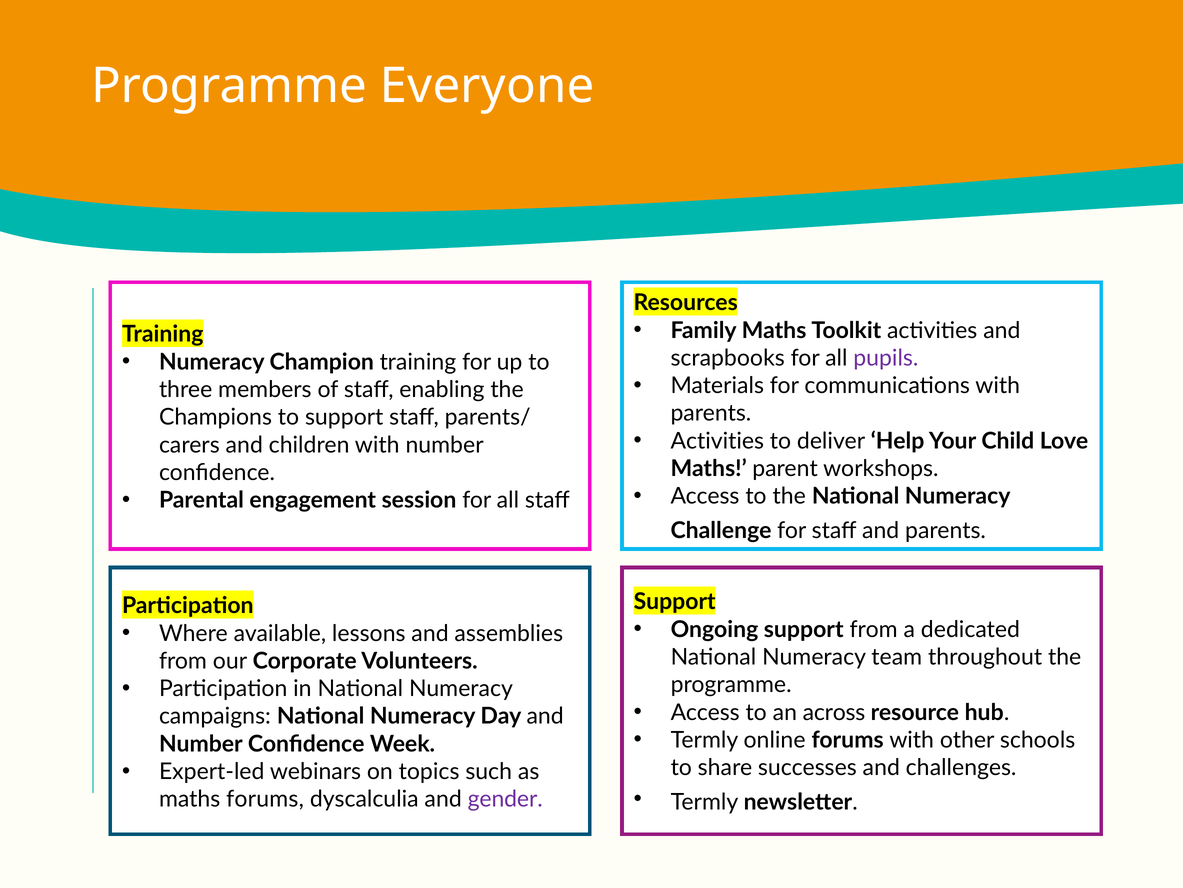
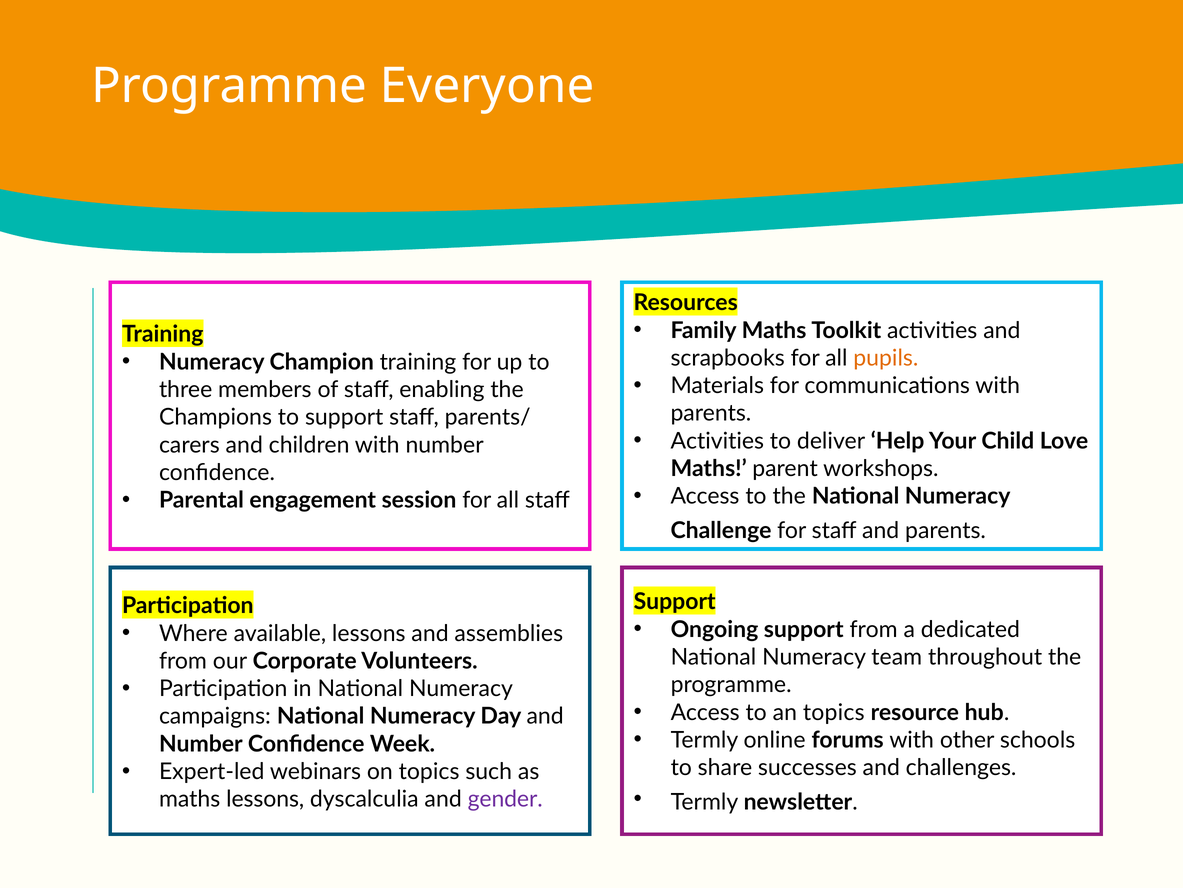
pupils colour: purple -> orange (886, 358)
an across: across -> topics (834, 712)
maths forums: forums -> lessons (265, 799)
